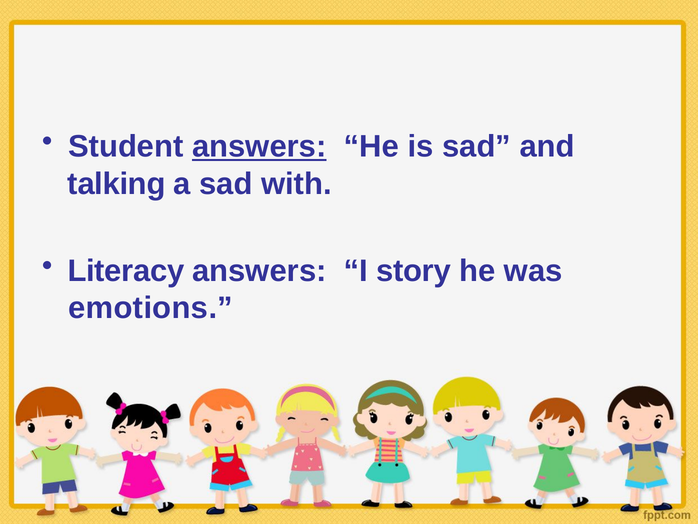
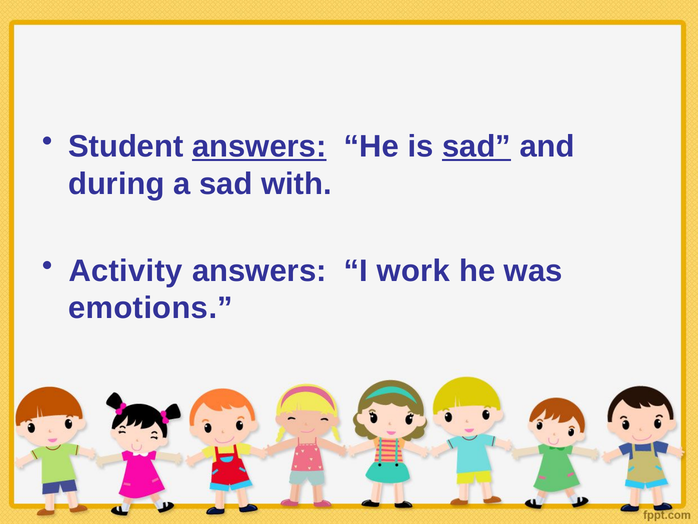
sad underline: none -> present (477, 146)
talking: talking -> during (116, 184)
Literacy: Literacy -> Activity (126, 271)
story: story -> work (413, 271)
